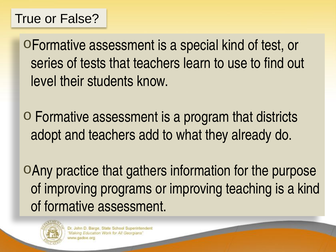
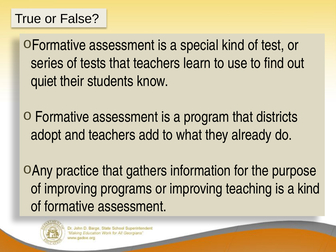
level: level -> quiet (44, 81)
